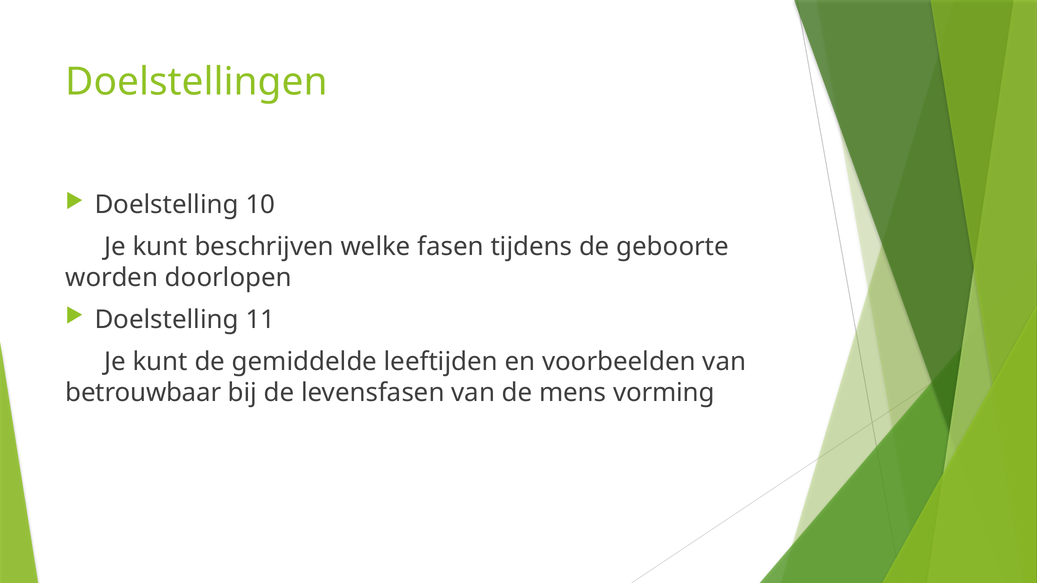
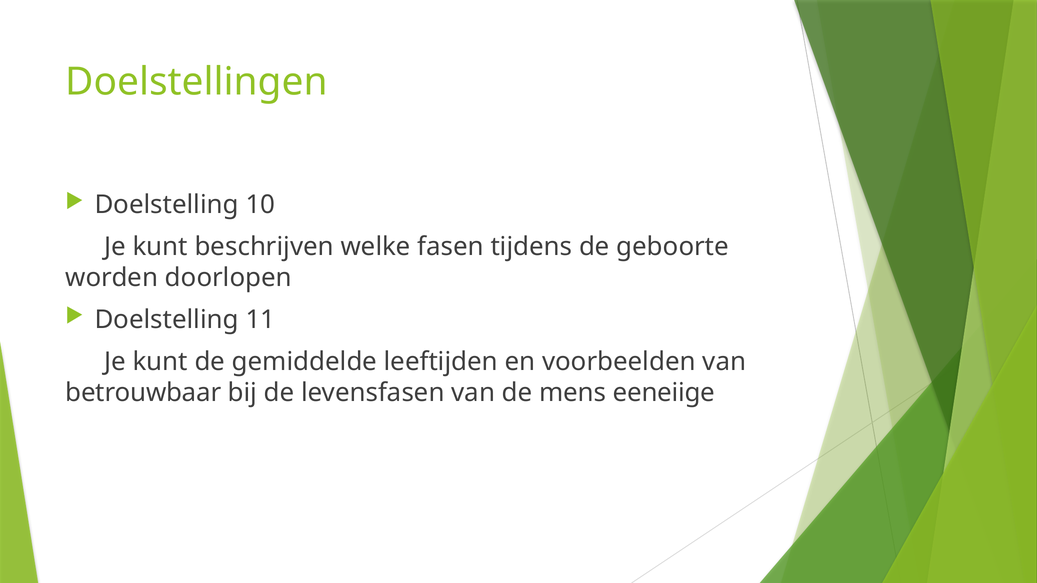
vorming: vorming -> eeneiige (664, 393)
